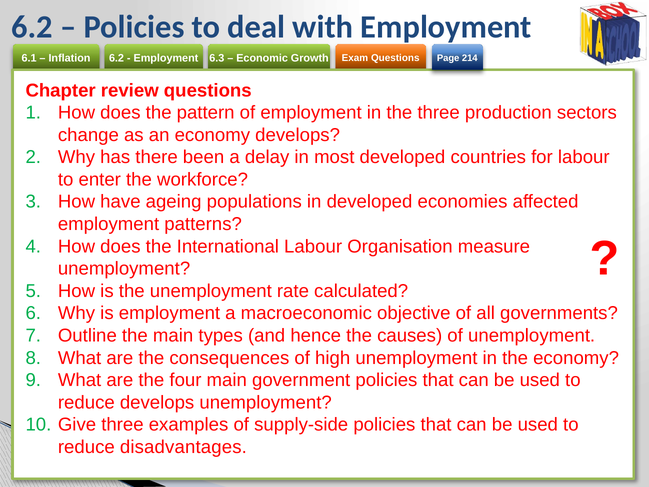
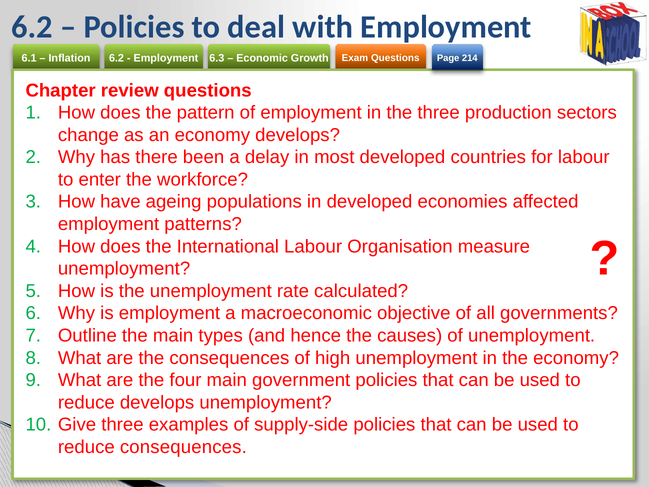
reduce disadvantages: disadvantages -> consequences (183, 447)
